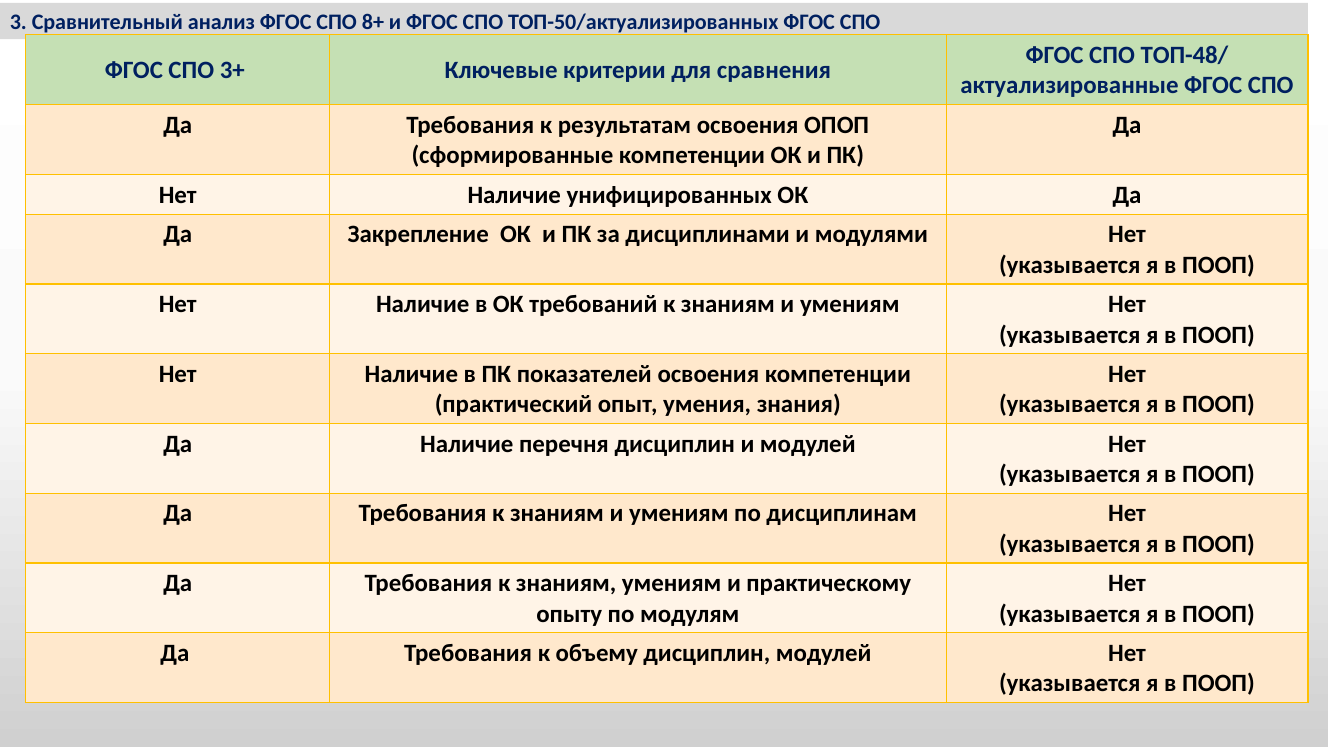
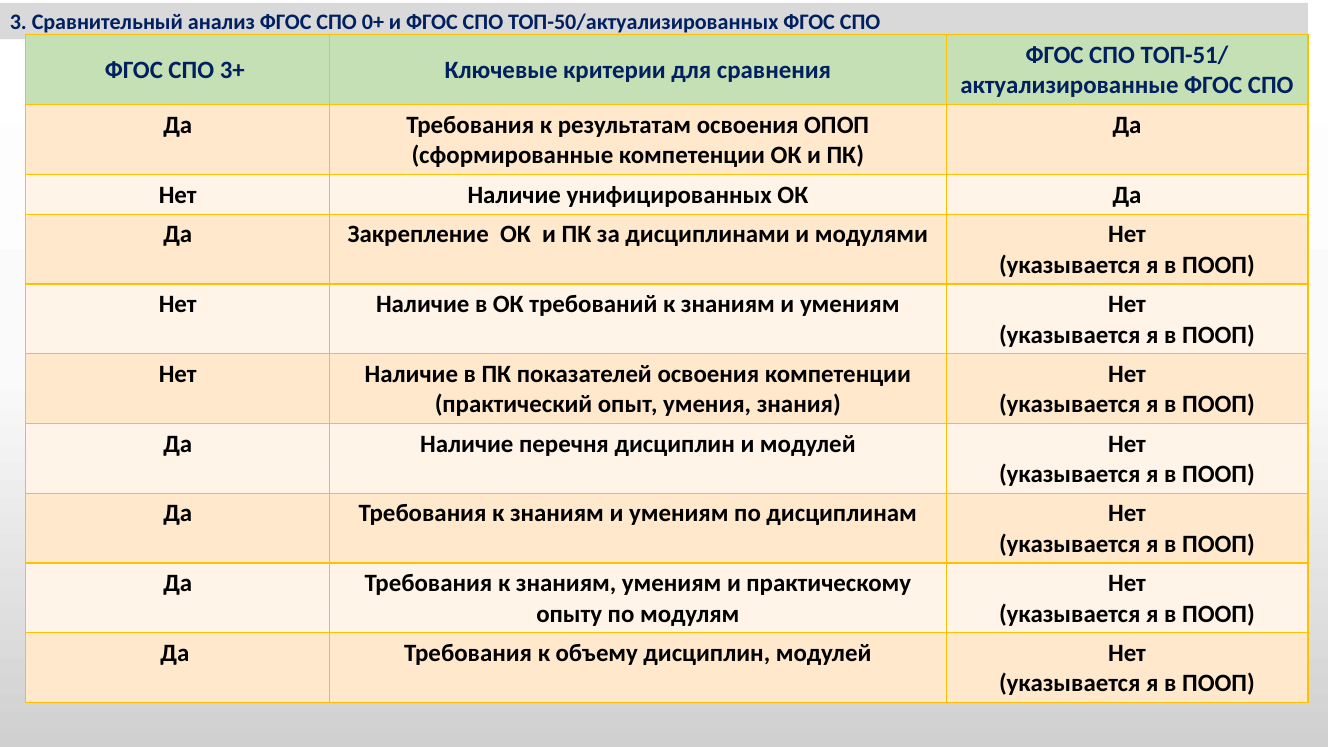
8+: 8+ -> 0+ (373, 23)
ТОП-48/: ТОП-48/ -> ТОП-51/ (1184, 55)
